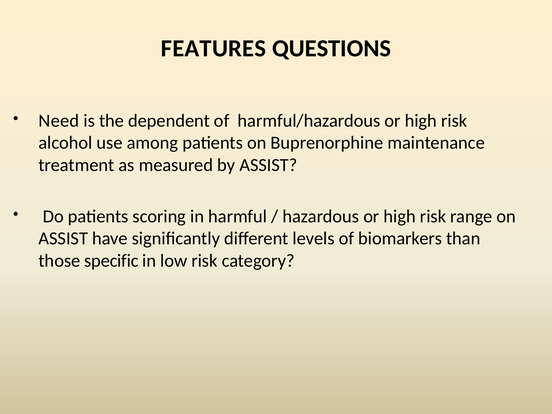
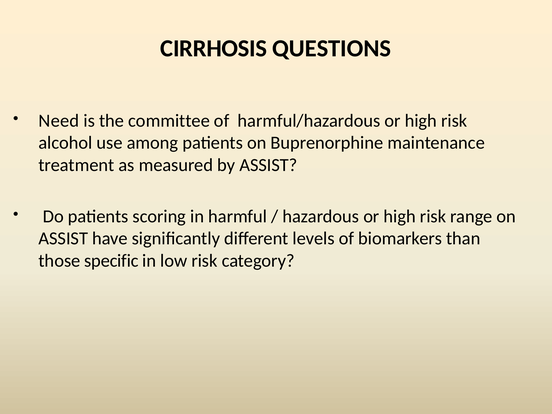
FEATURES: FEATURES -> CIRRHOSIS (214, 49)
dependent: dependent -> committee (169, 121)
